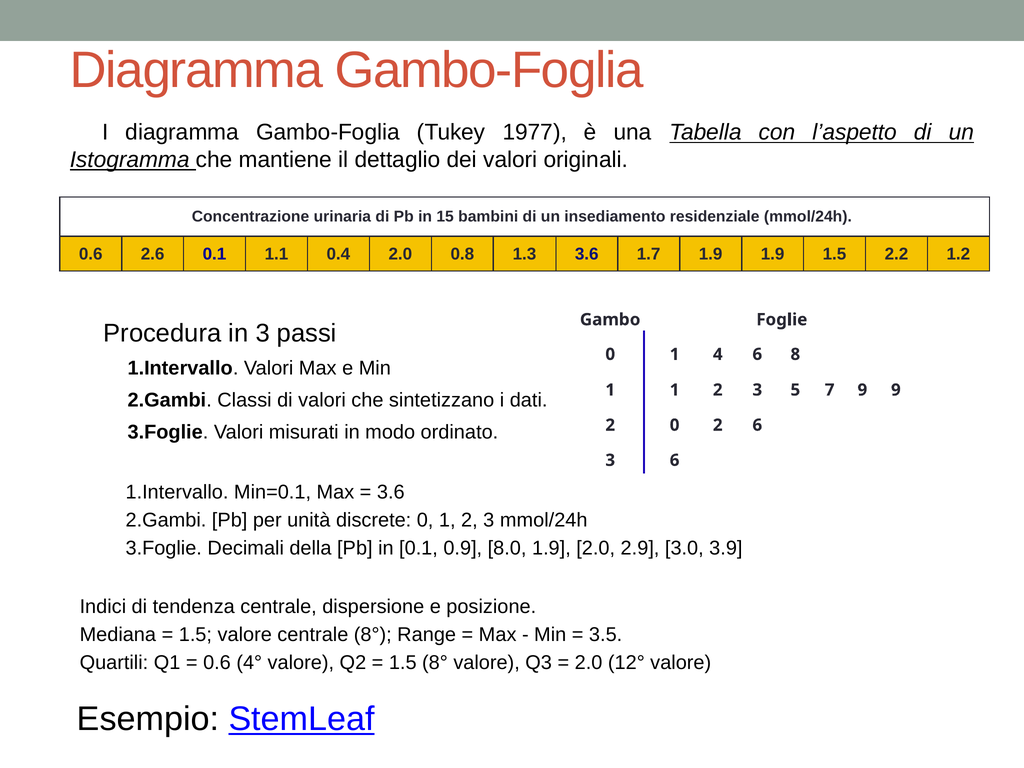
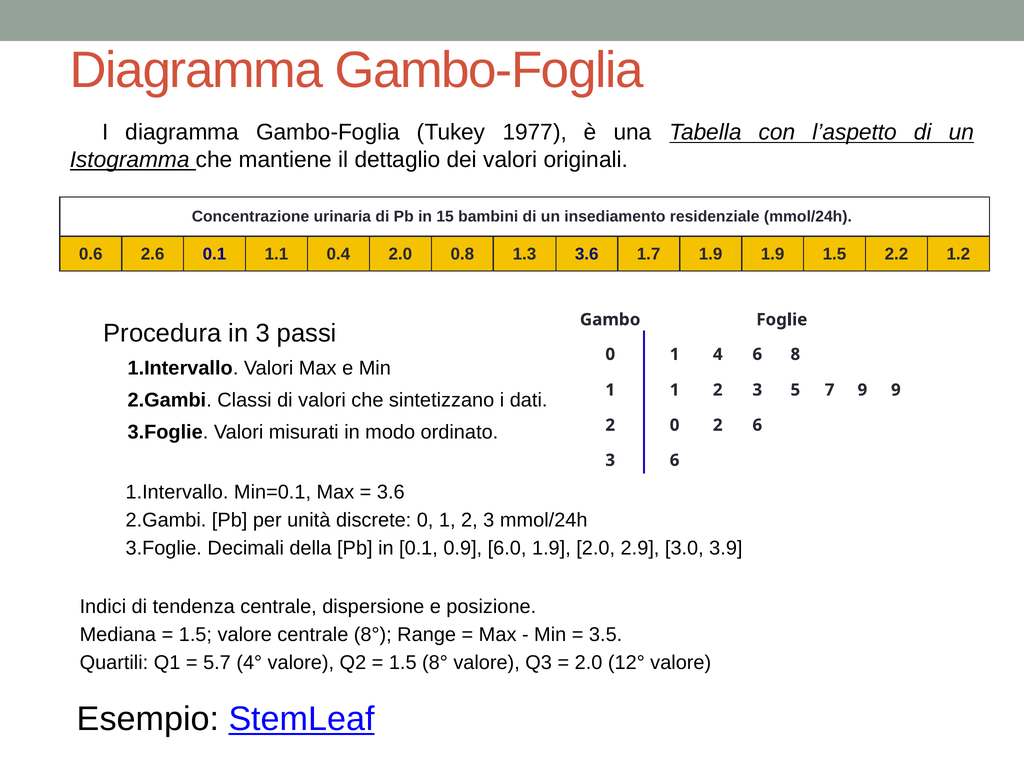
8.0: 8.0 -> 6.0 (507, 548)
0.6: 0.6 -> 5.7 (217, 663)
